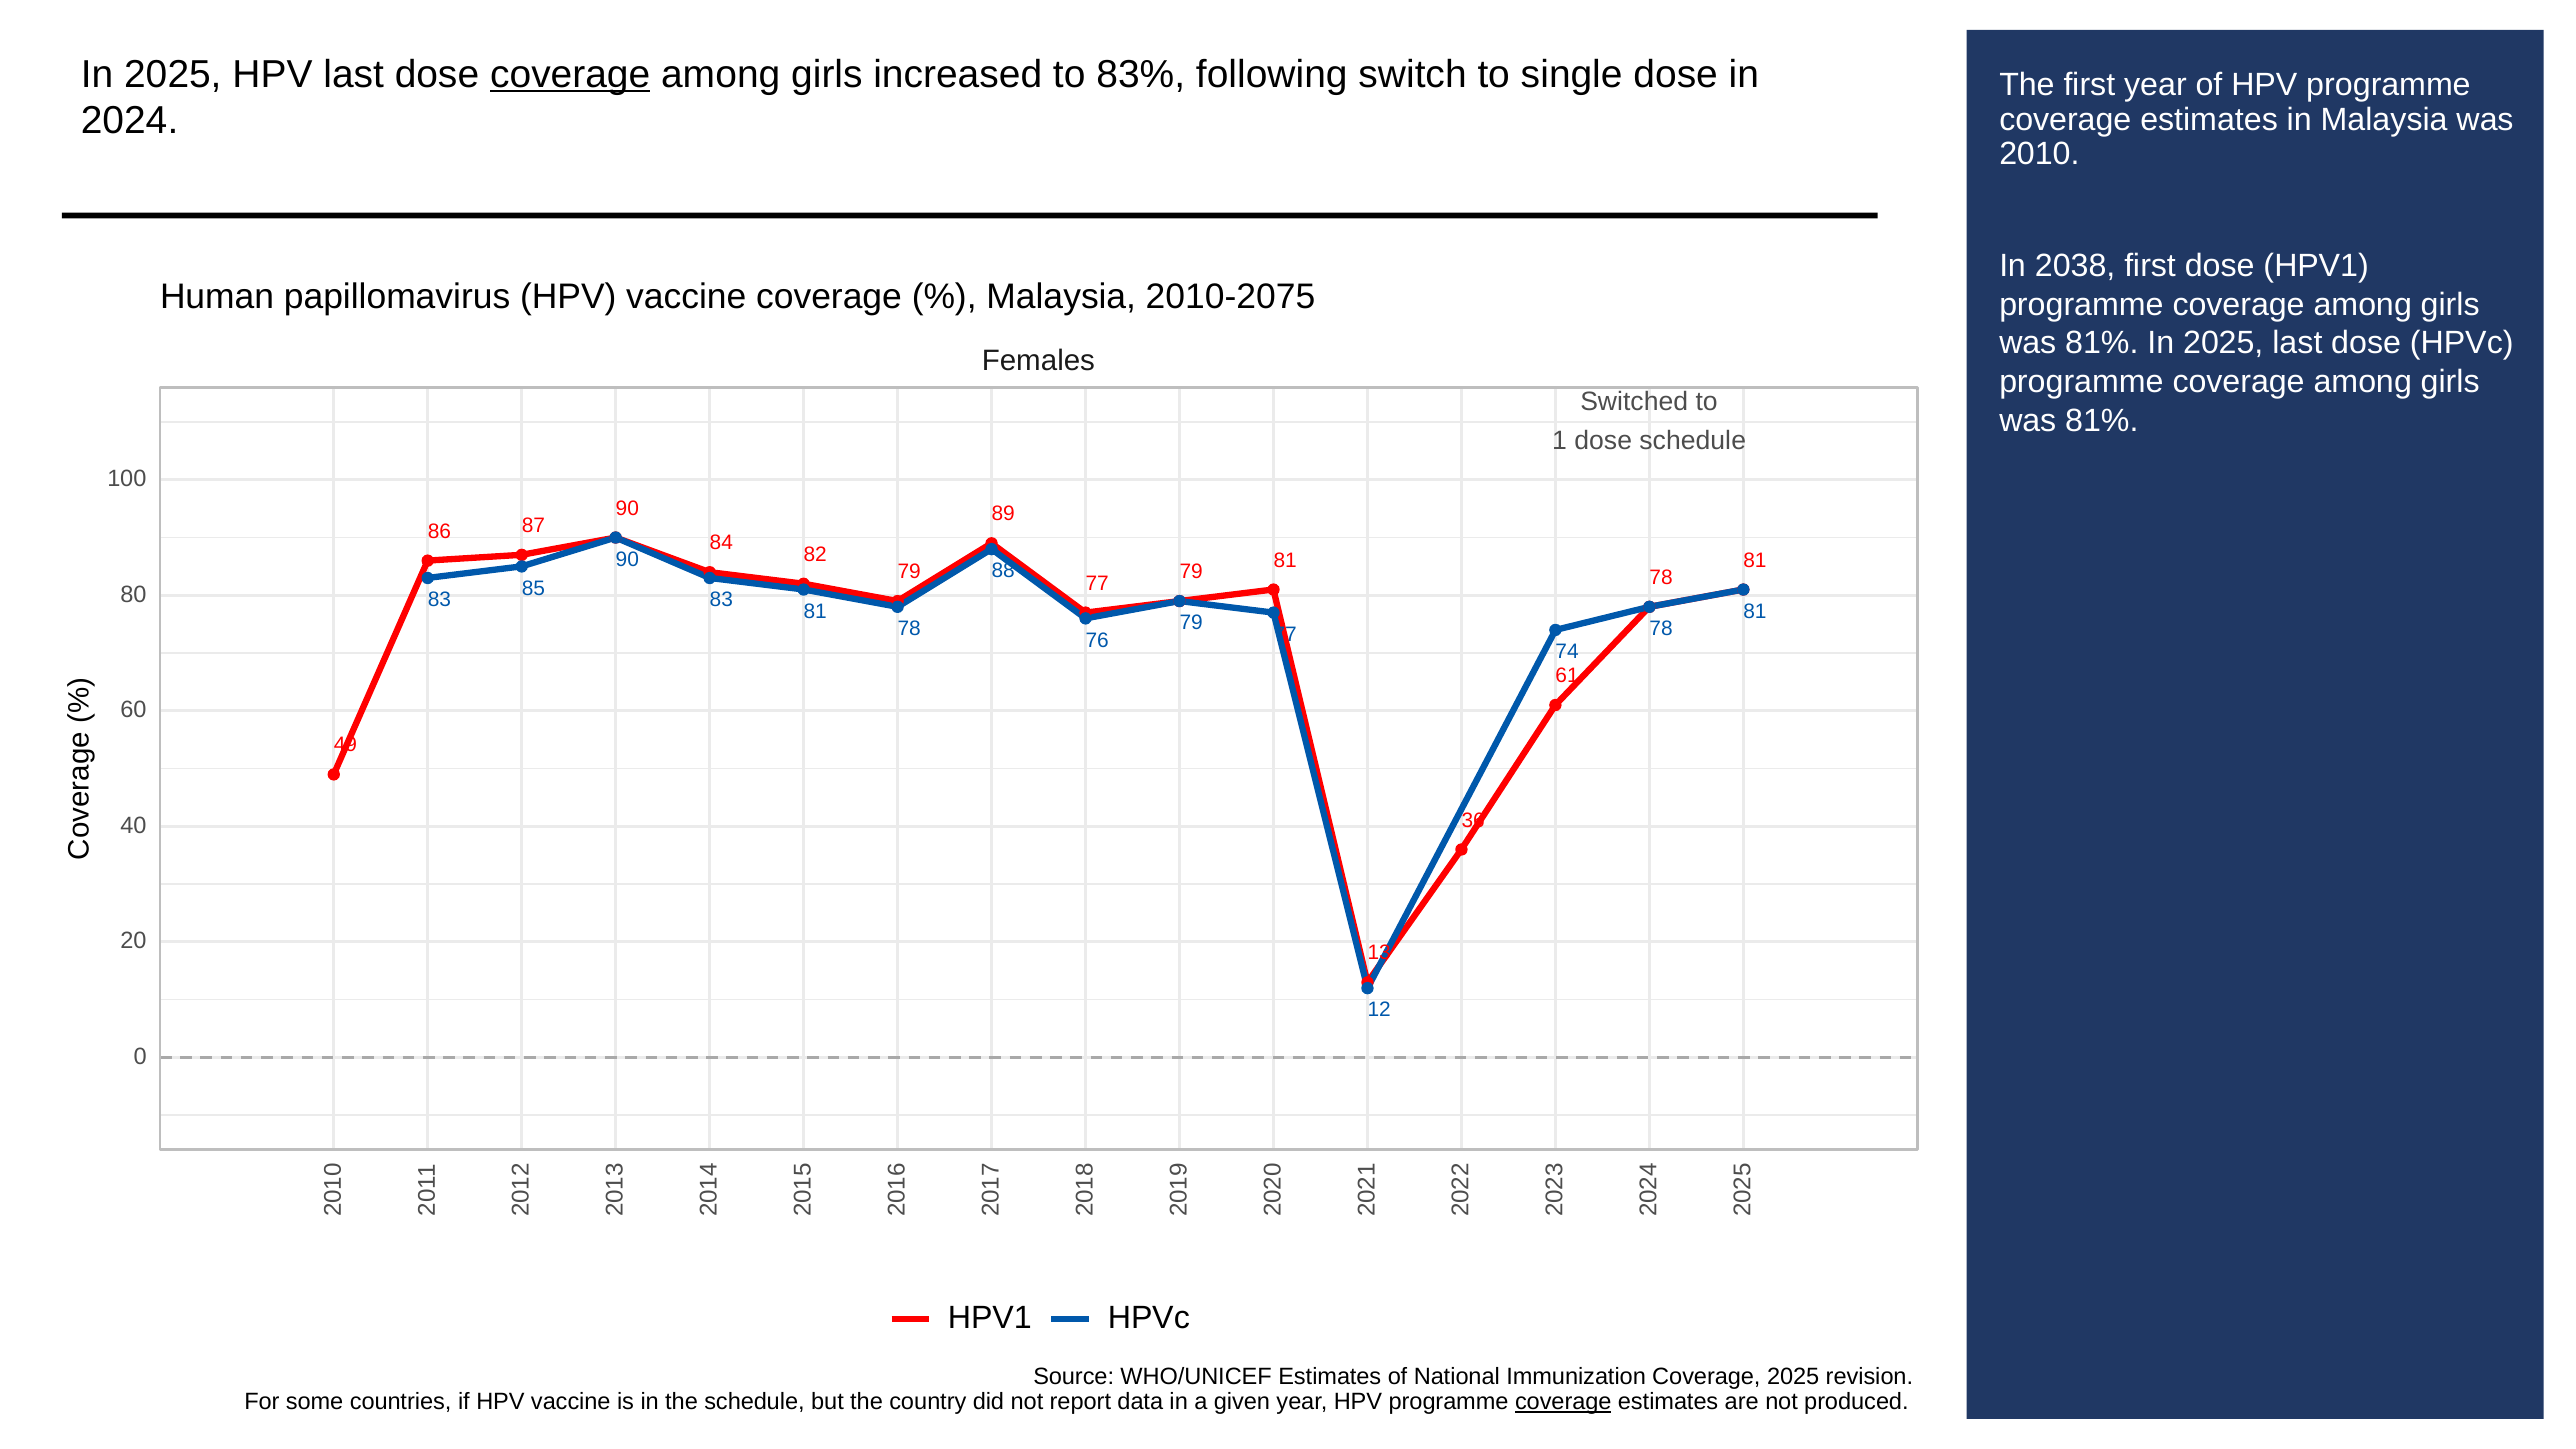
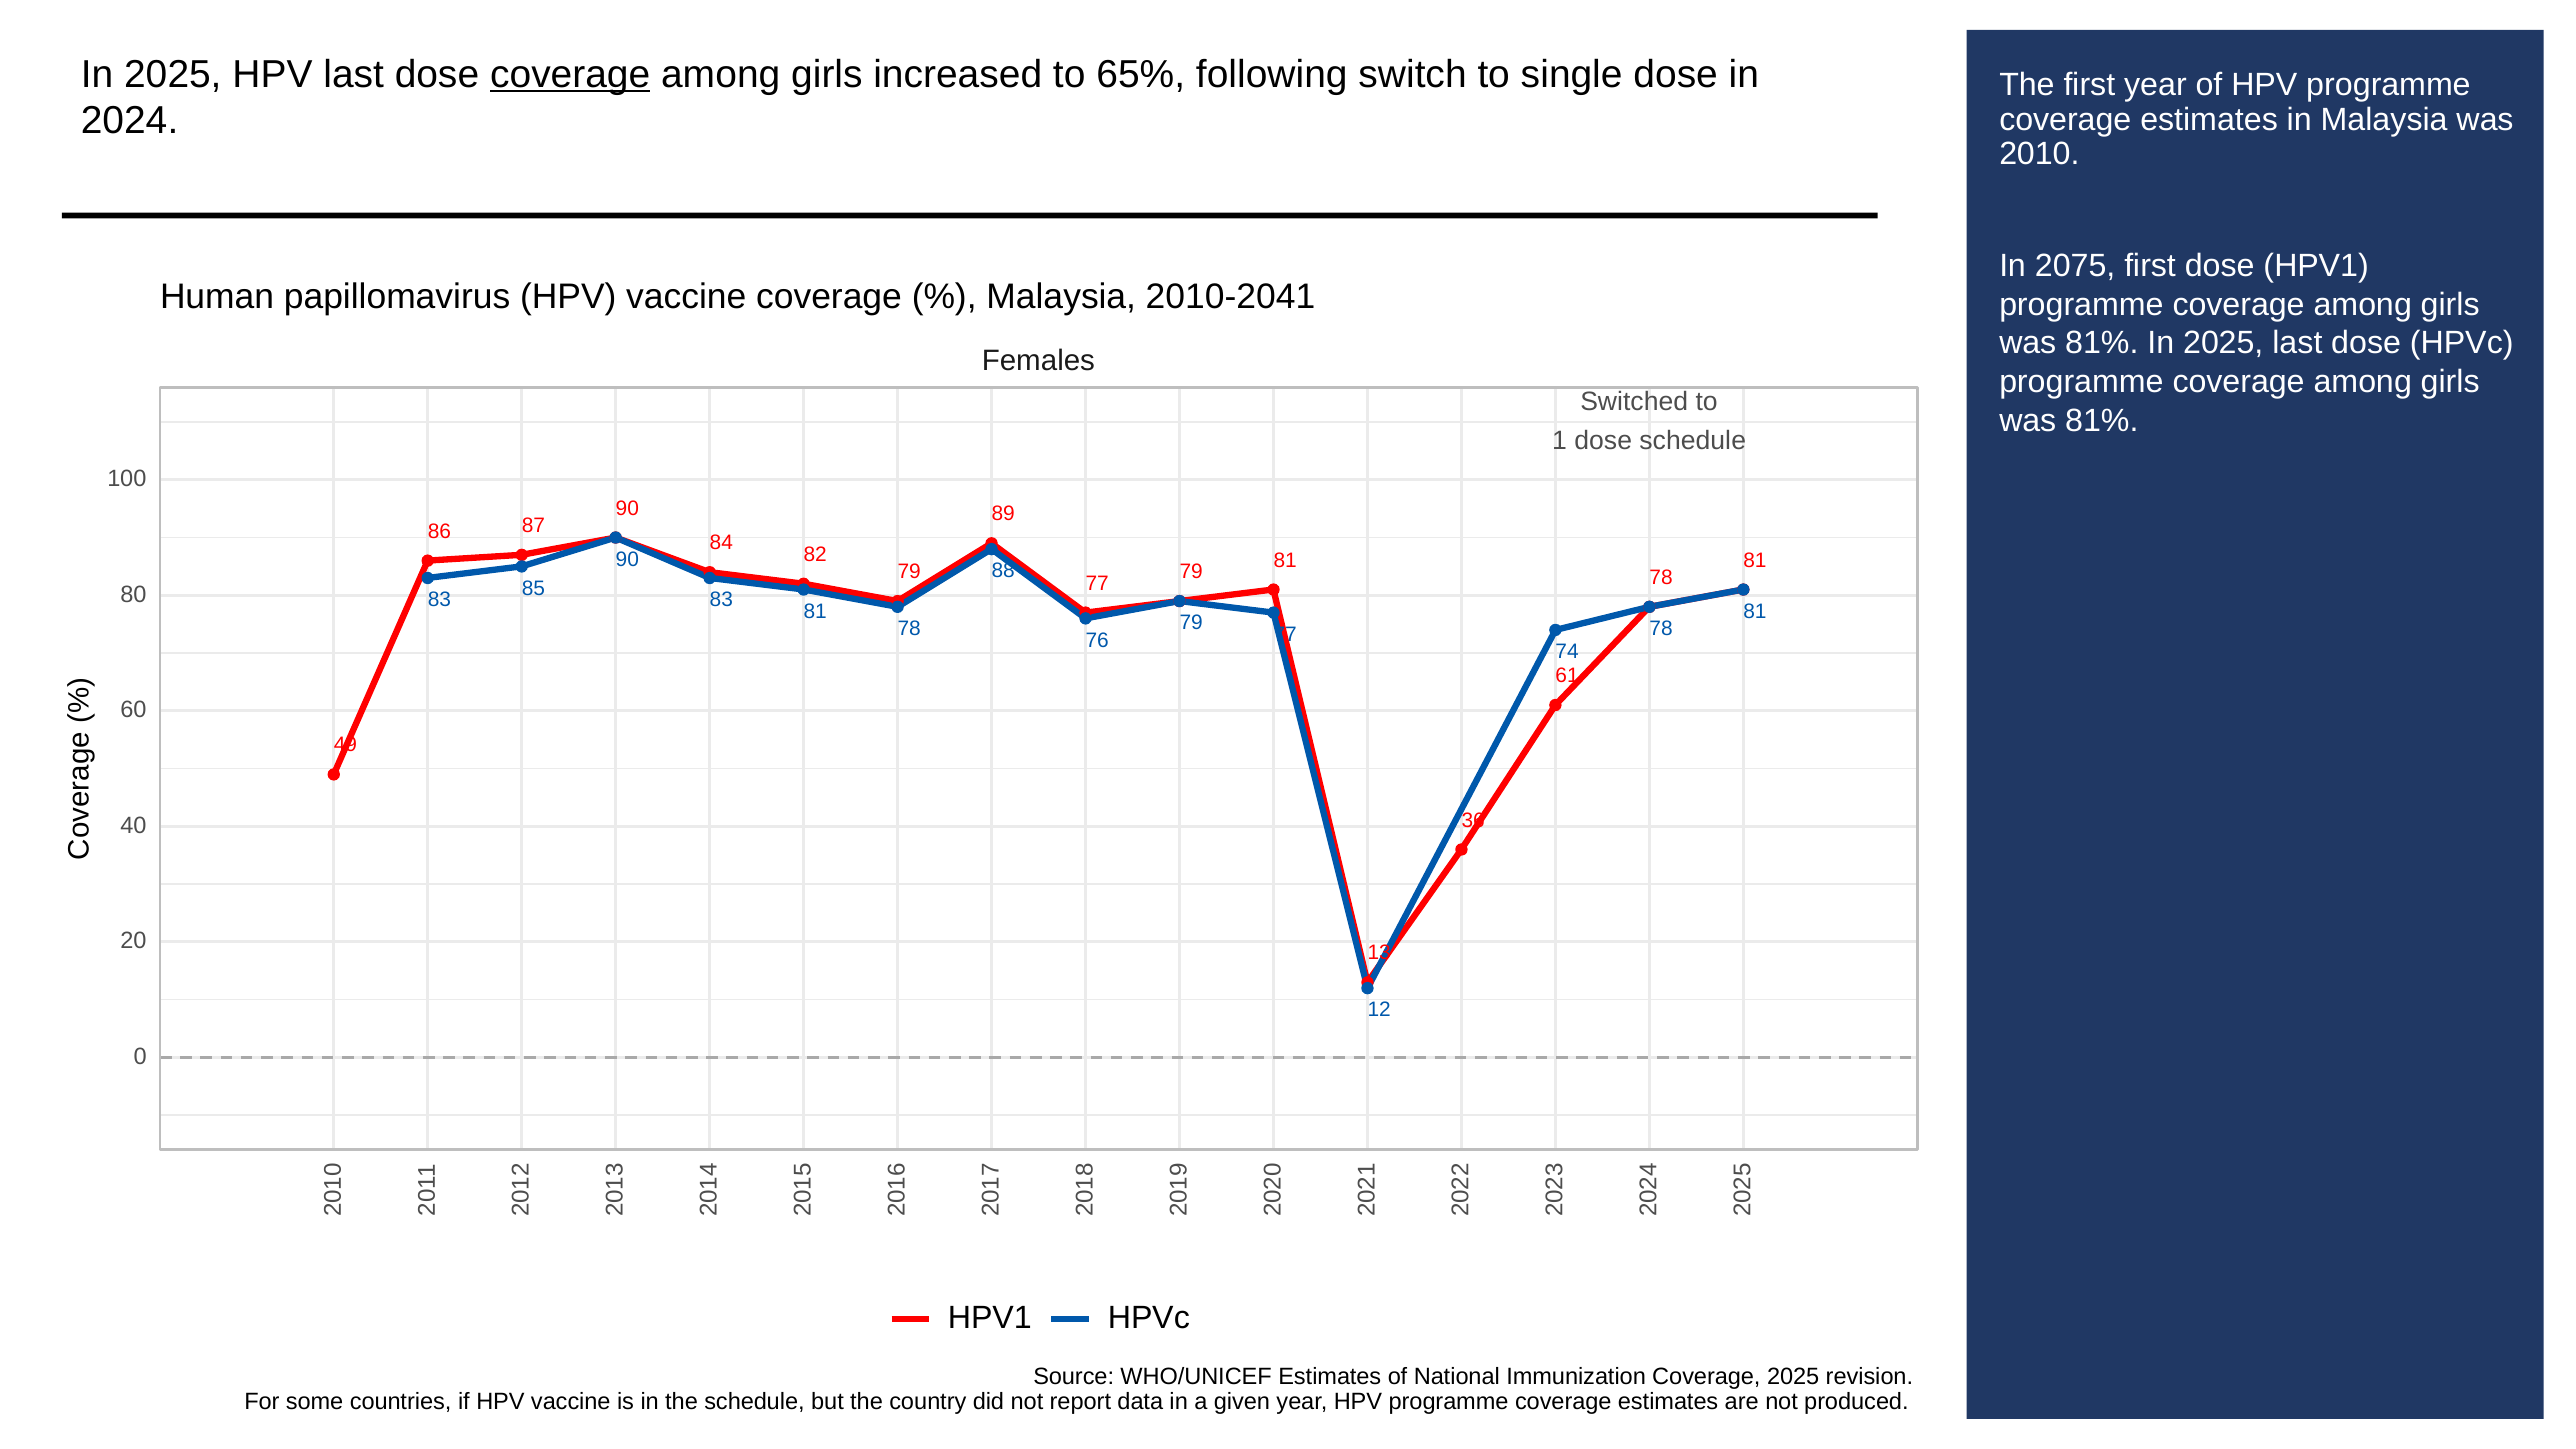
83%: 83% -> 65% (1141, 74)
2038: 2038 -> 2075 (2075, 266)
2010-2075: 2010-2075 -> 2010-2041 (1230, 297)
coverage underline: present -> none (1563, 1402)
